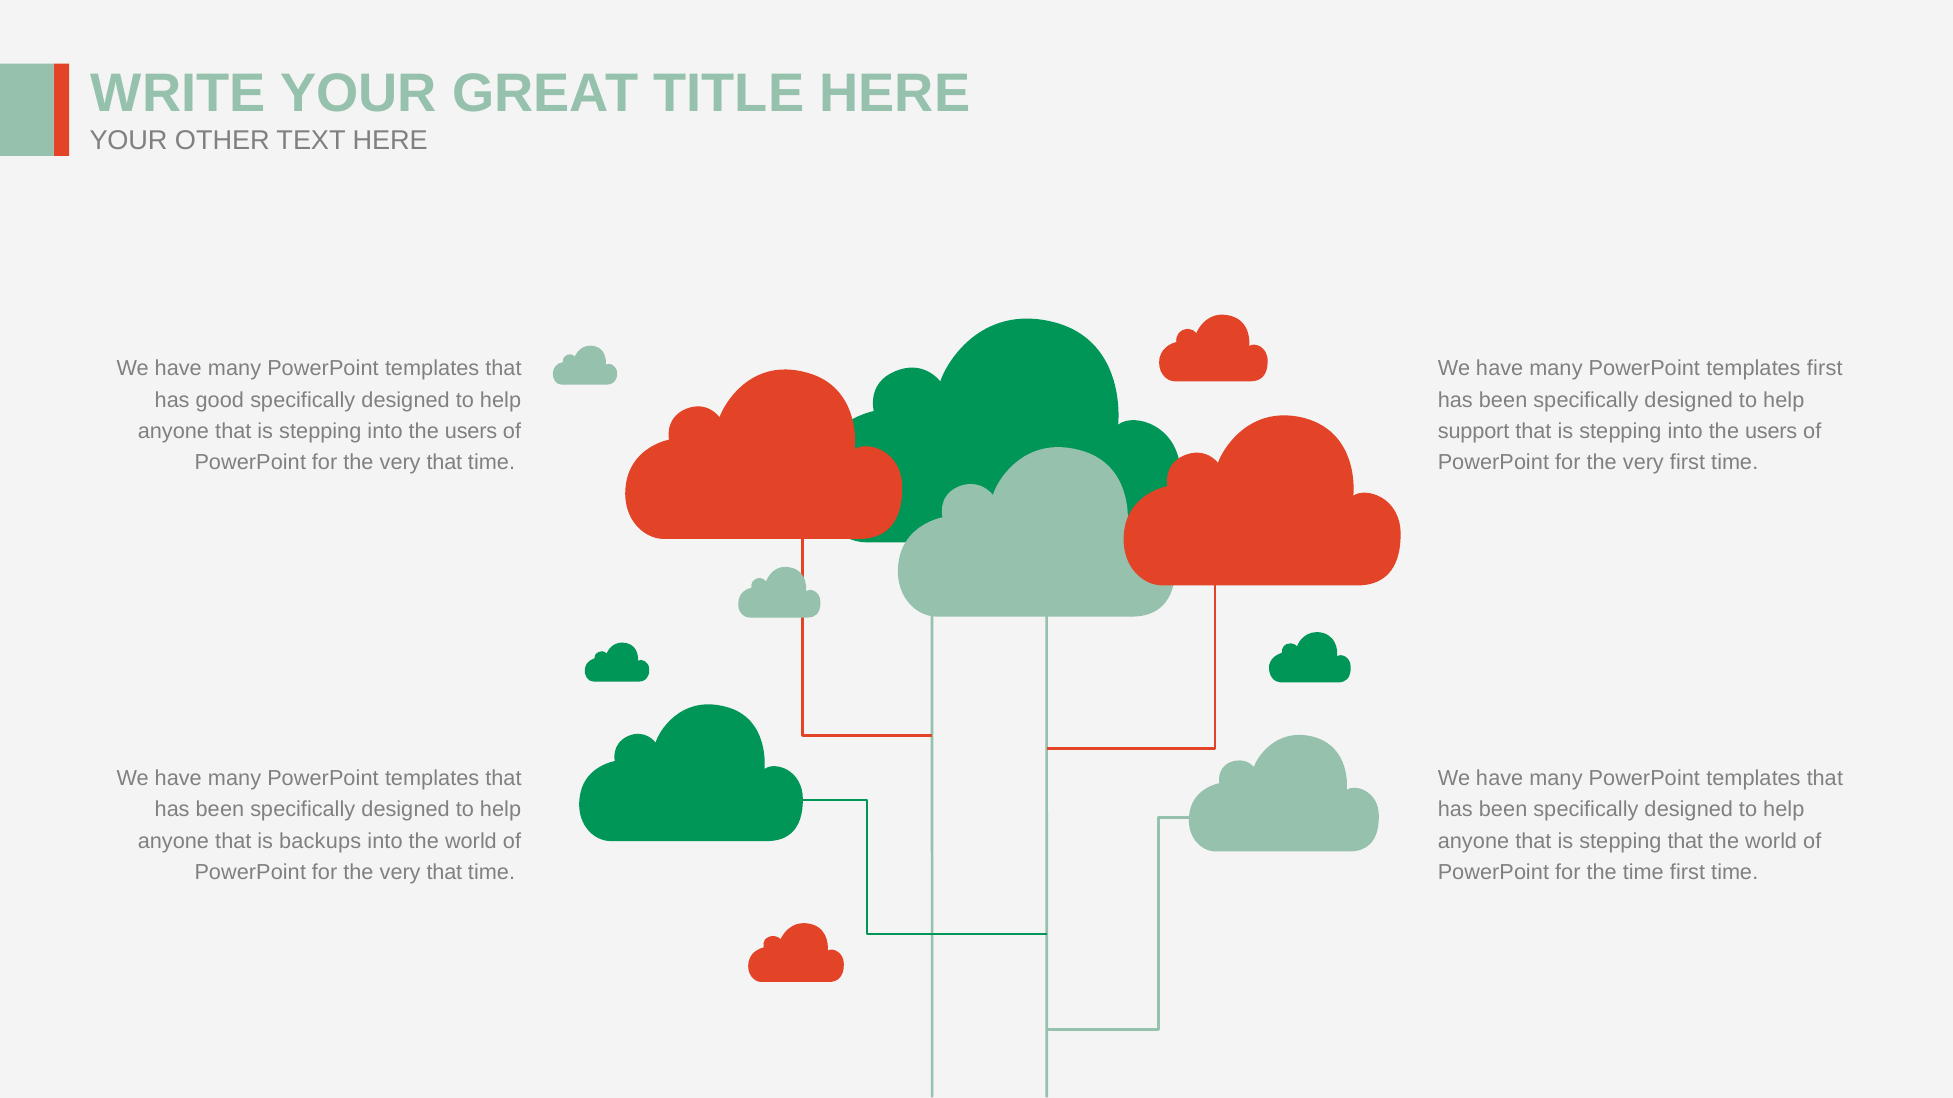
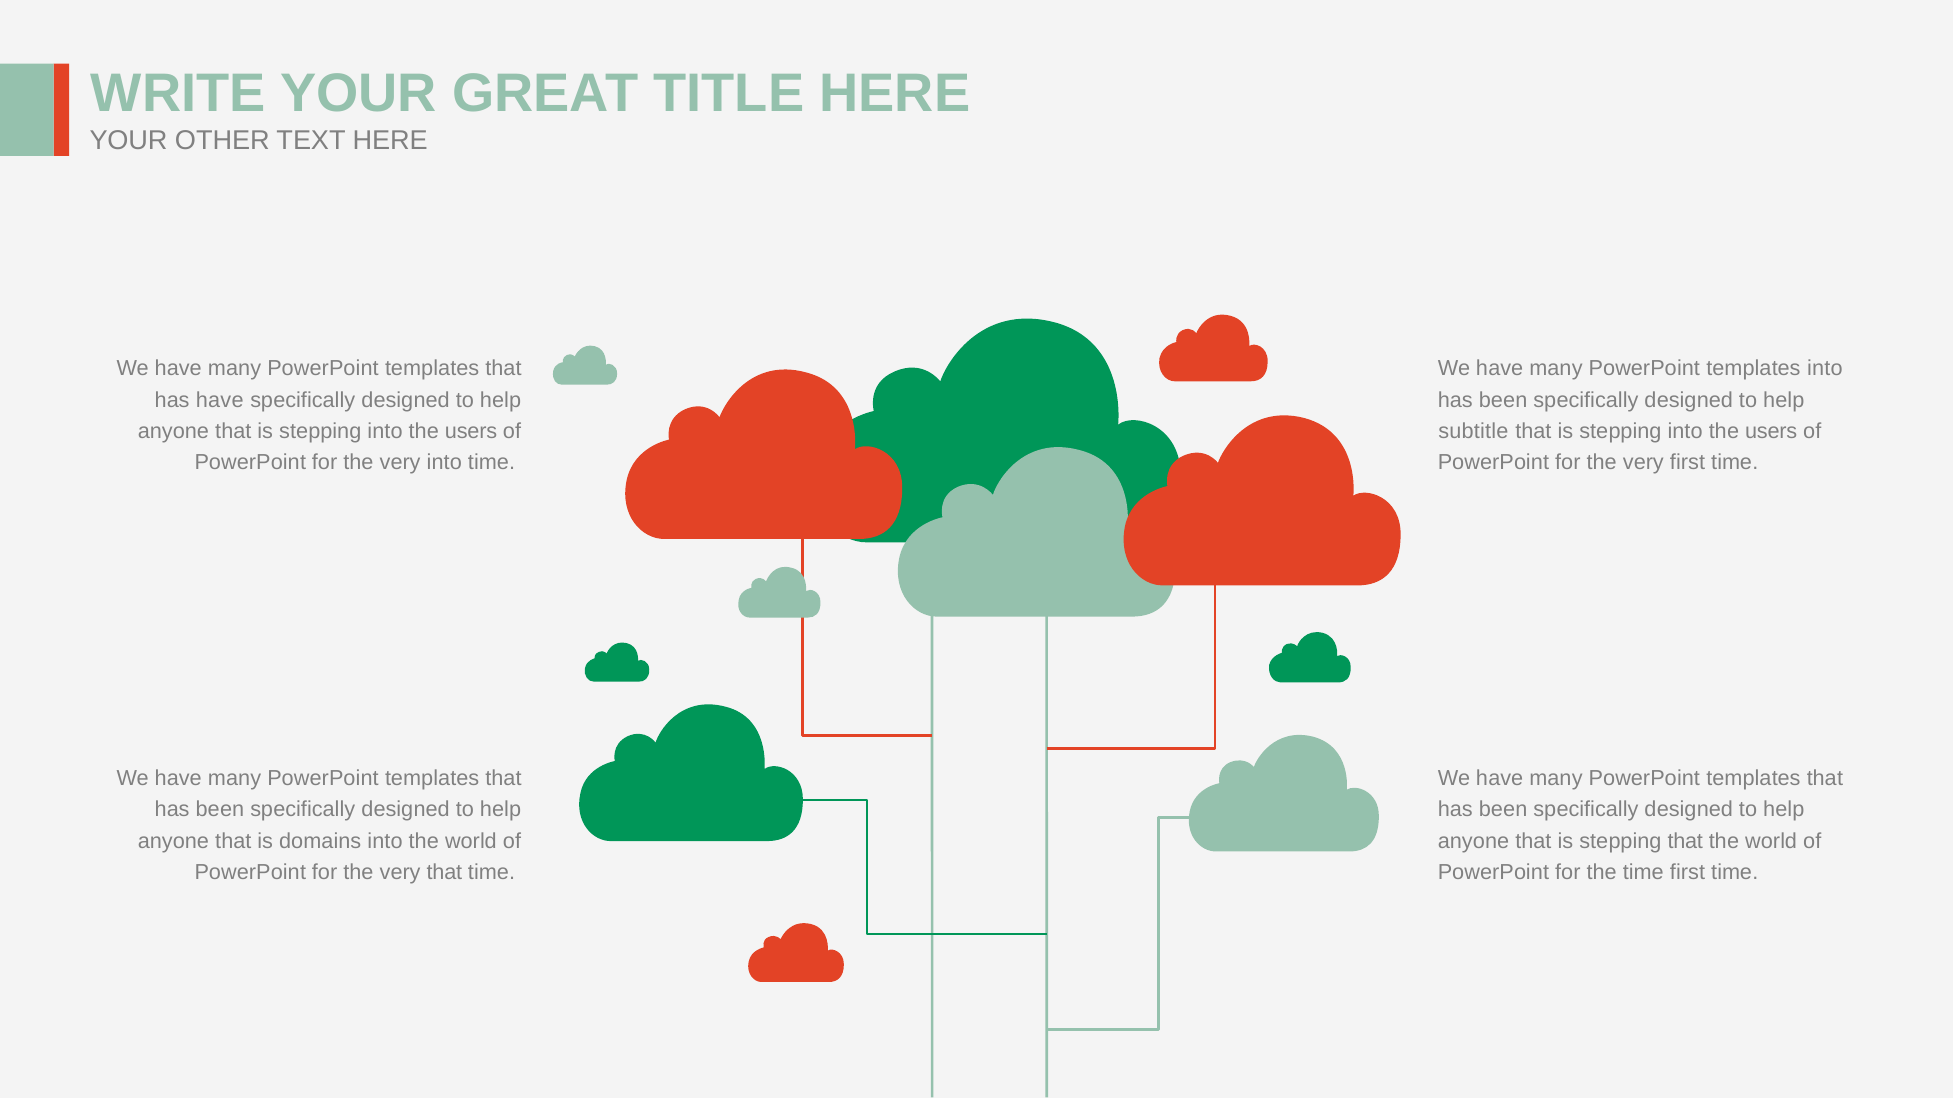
templates first: first -> into (1825, 369)
has good: good -> have (220, 400)
support: support -> subtitle (1473, 431)
that: that -> into (444, 462)
backups: backups -> domains (320, 841)
